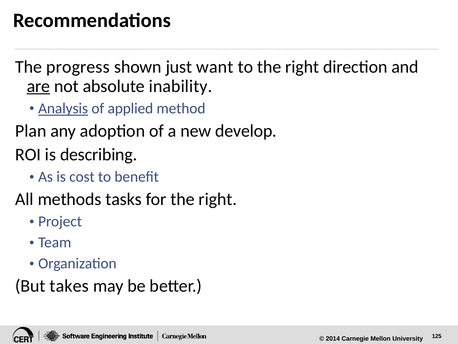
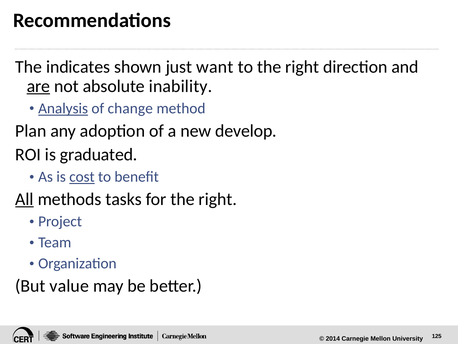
progress: progress -> indicates (78, 67)
applied: applied -> change (130, 108)
describing: describing -> graduated (99, 154)
cost underline: none -> present (82, 177)
All underline: none -> present (24, 199)
takes: takes -> value (69, 285)
